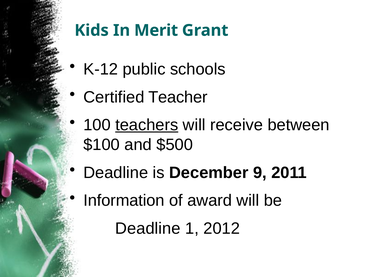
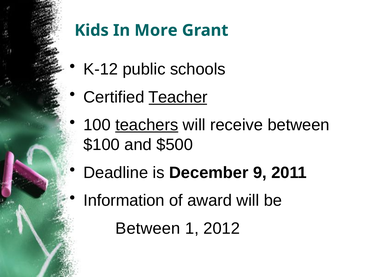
Merit: Merit -> More (156, 30)
Teacher underline: none -> present (178, 97)
Deadline: Deadline -> Between (148, 228)
